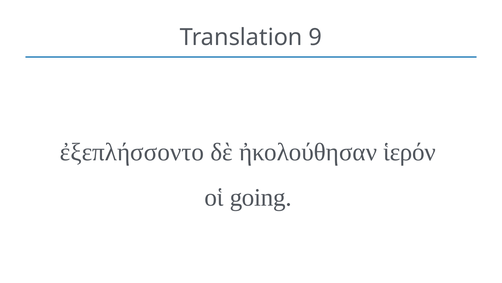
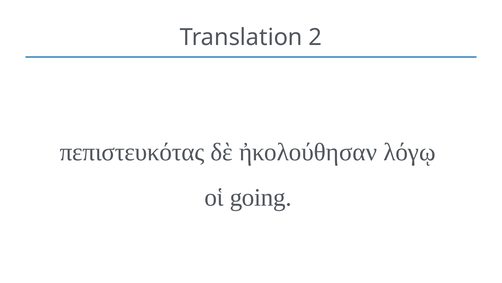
9: 9 -> 2 (315, 37)
ἐξεπλήσσοντο: ἐξεπλήσσοντο -> πεπιστευκότας (132, 152)
ἱερόν: ἱερόν -> λόγῳ (409, 152)
